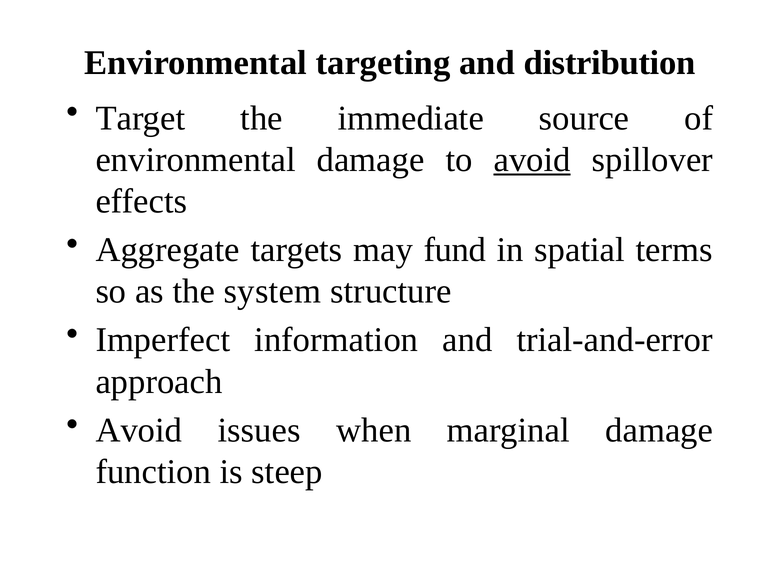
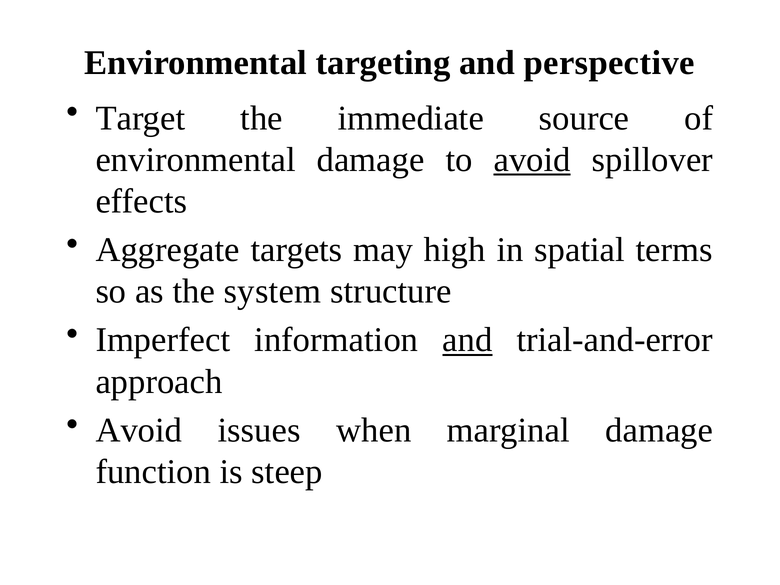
distribution: distribution -> perspective (609, 63)
fund: fund -> high (455, 250)
and underline: none -> present (467, 340)
